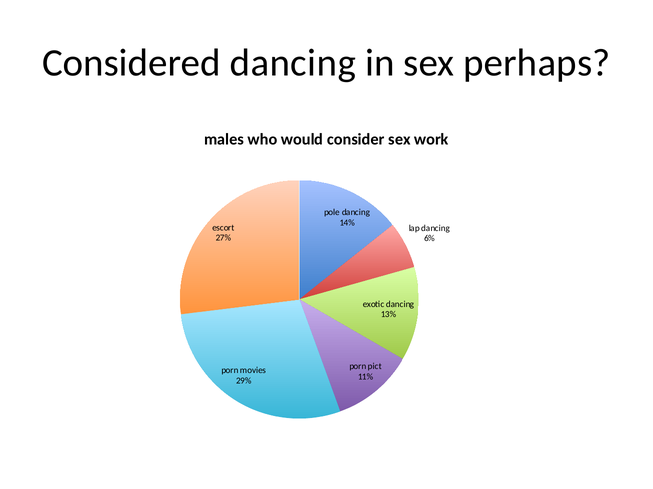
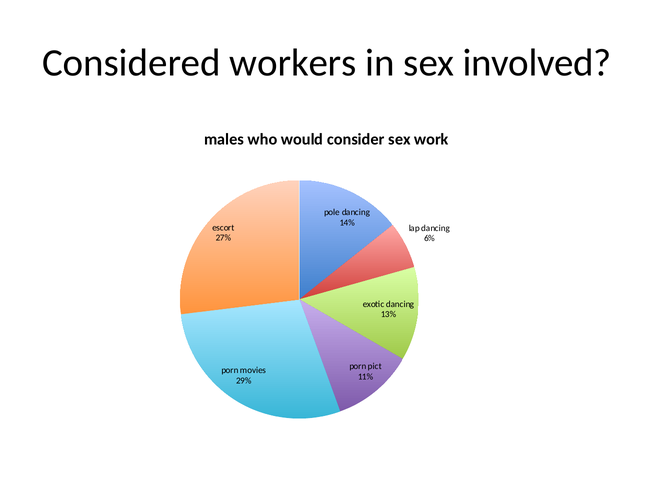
Considered dancing: dancing -> workers (293, 63)
perhaps: perhaps -> involved (537, 63)
